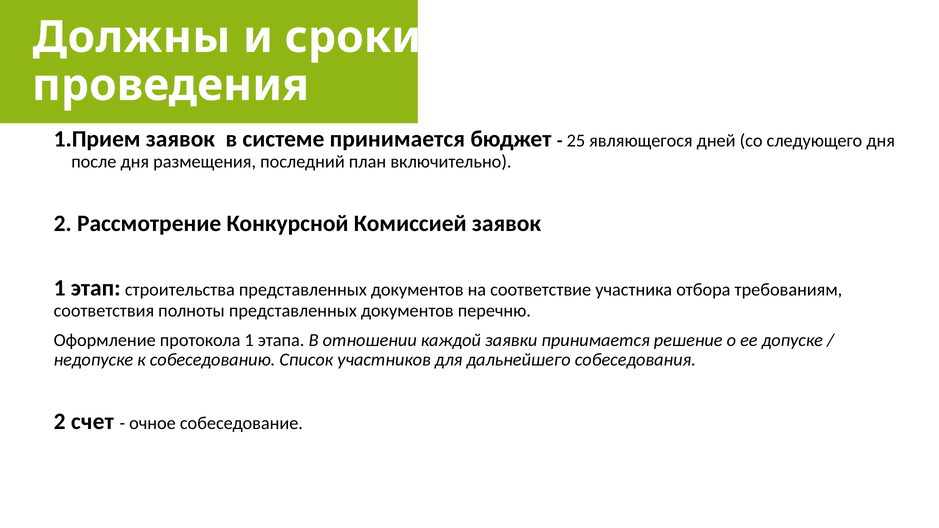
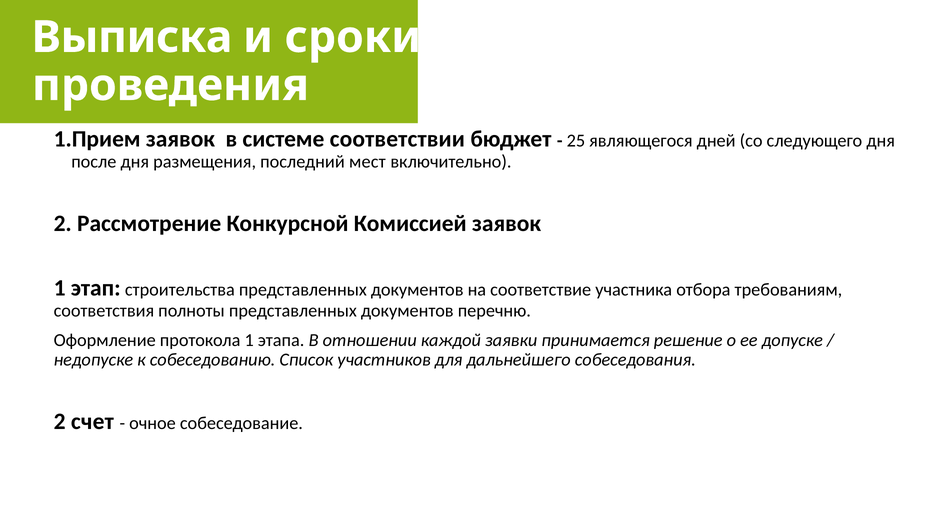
Должны: Должны -> Выписка (132, 37)
системе принимается: принимается -> соответствии (397, 139)
план: план -> мест (367, 162)
